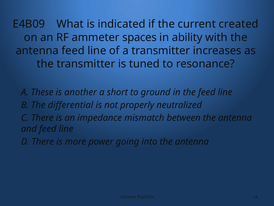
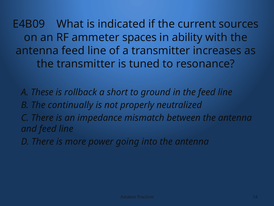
created: created -> sources (239, 24)
another: another -> rollback (81, 92)
differential: differential -> continually (71, 105)
